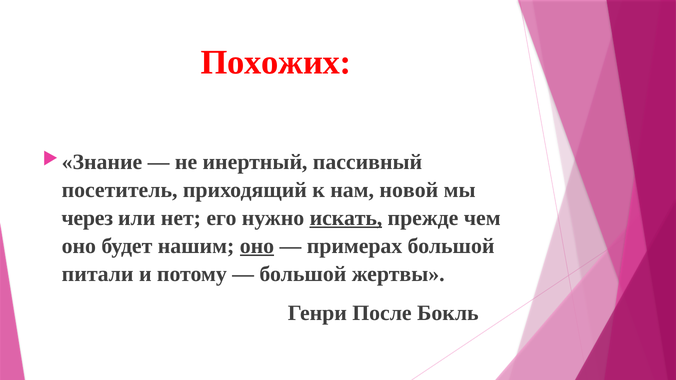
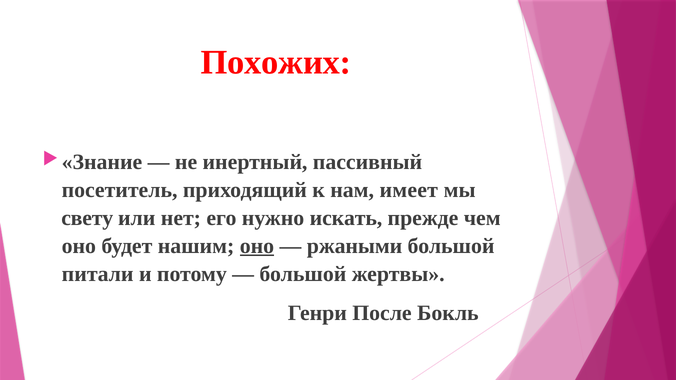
новой: новой -> имеет (409, 190)
через: через -> свету (87, 218)
искать underline: present -> none (346, 218)
примерах: примерах -> ржаными (355, 246)
